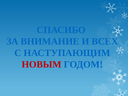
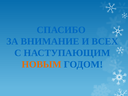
НОВЫМ colour: red -> orange (41, 64)
